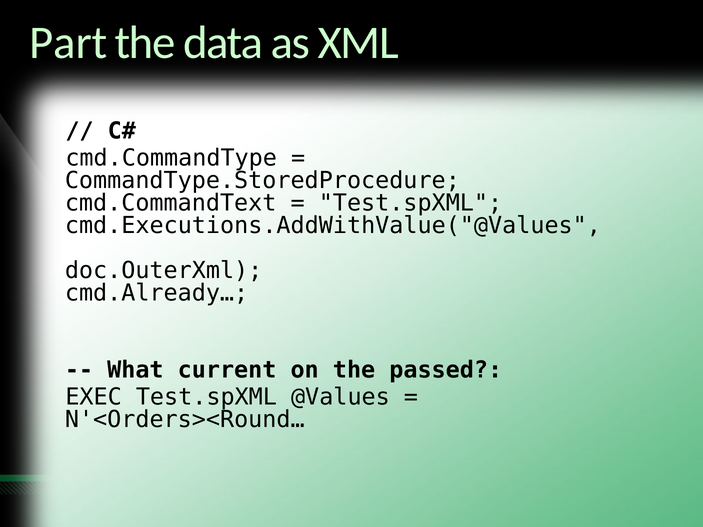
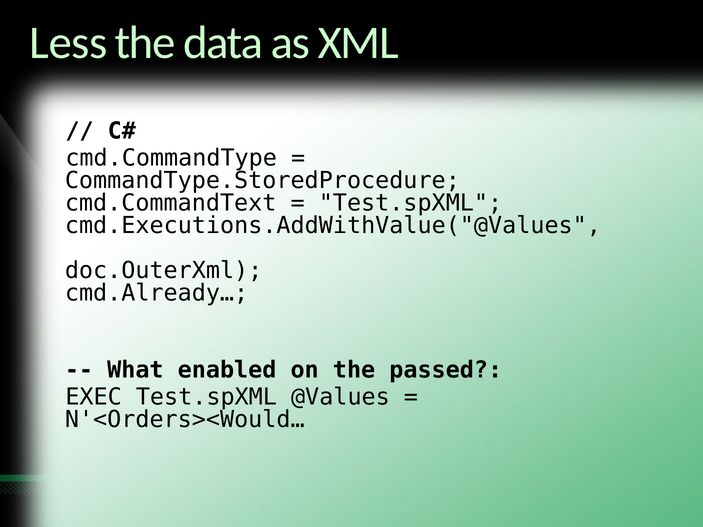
Part: Part -> Less (68, 43)
current: current -> enabled (227, 370)
N'<Orders><Round…: N'<Orders><Round… -> N'<Orders><Would… (185, 420)
